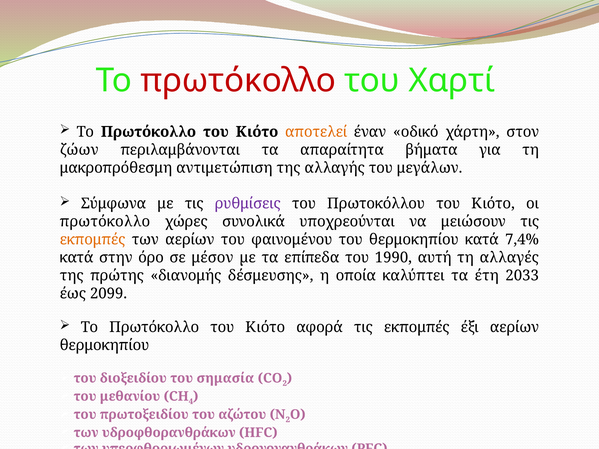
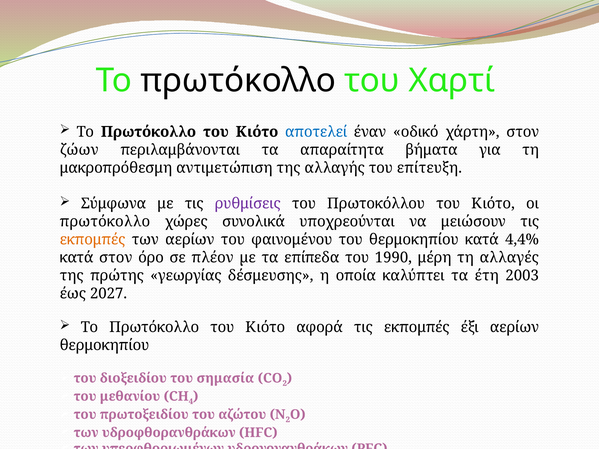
πρωτόκολλο colour: red -> black (238, 81)
αποτελεί colour: orange -> blue (316, 132)
μεγάλων: μεγάλων -> επίτευξη (429, 168)
7,4%: 7,4% -> 4,4% (522, 240)
κατά στην: στην -> στον (116, 258)
μέσον: μέσον -> πλέον (213, 258)
αυτή: αυτή -> μέρη (435, 258)
διανομής: διανομής -> γεωργίας (186, 276)
2033: 2033 -> 2003 (522, 276)
2099: 2099 -> 2027 (109, 294)
